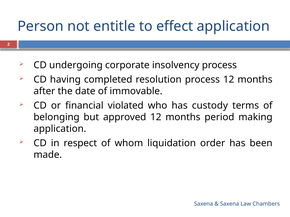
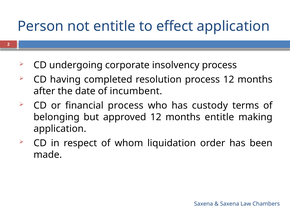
immovable: immovable -> incumbent (136, 91)
financial violated: violated -> process (126, 106)
months period: period -> entitle (219, 117)
